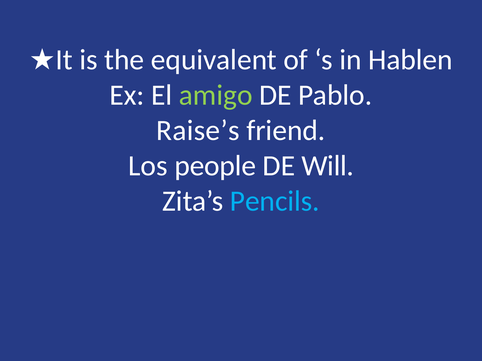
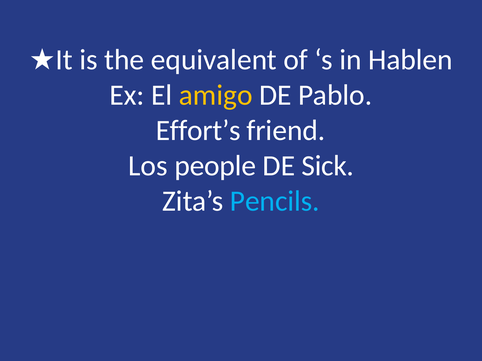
amigo colour: light green -> yellow (216, 95)
Raise’s: Raise’s -> Effort’s (198, 131)
Will: Will -> Sick (328, 166)
